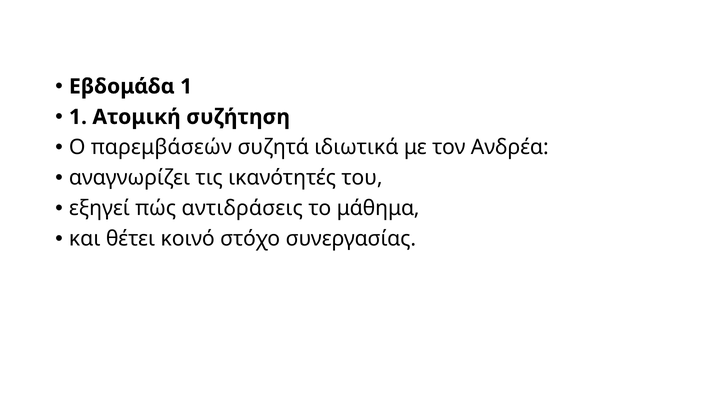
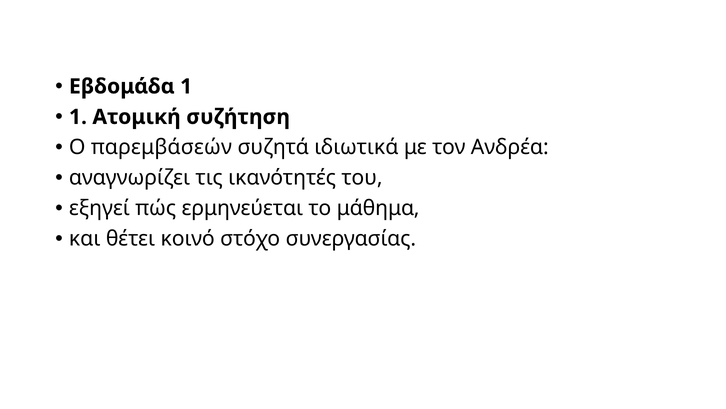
αντιδράσεις: αντιδράσεις -> ερμηνεύεται (242, 208)
